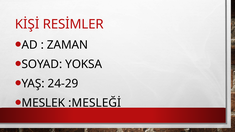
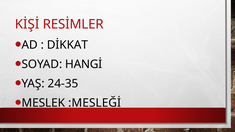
ZAMAN: ZAMAN -> DİKKAT (67, 45)
YOKSA: YOKSA -> HANGİ (84, 64)
24-29: 24-29 -> 24-35 (63, 84)
